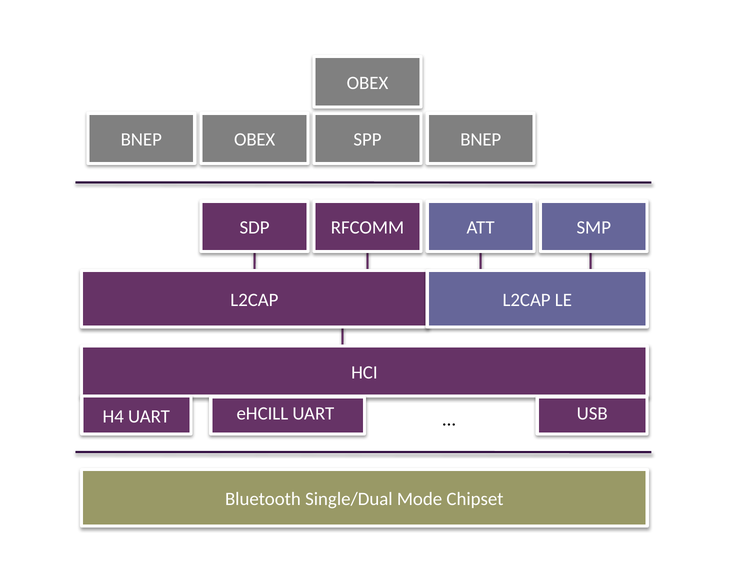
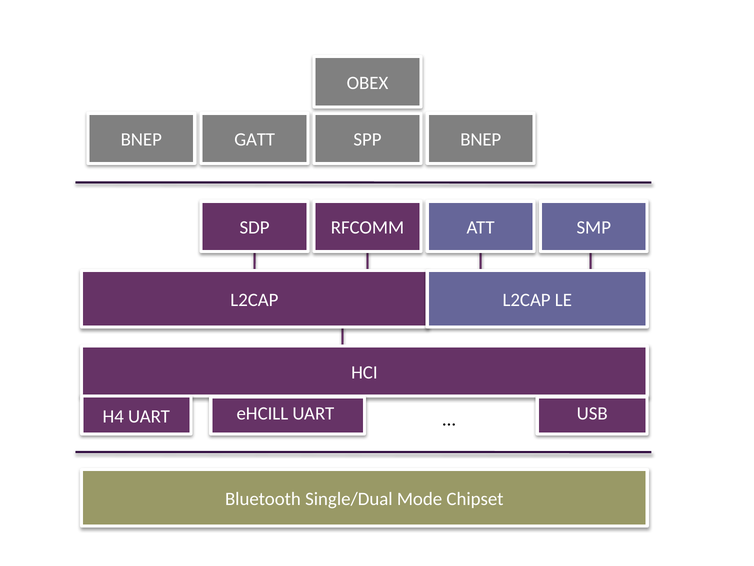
OBEX: OBEX -> GATT (255, 140)
